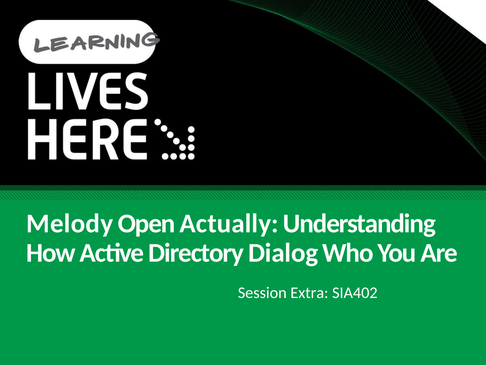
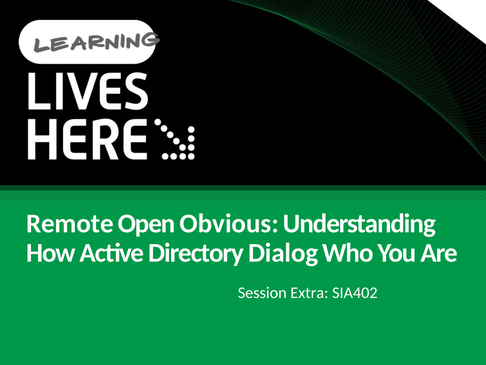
Melody: Melody -> Remote (70, 223)
Actually: Actually -> Obvious (229, 223)
